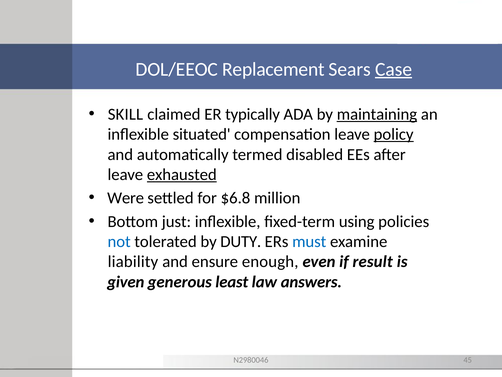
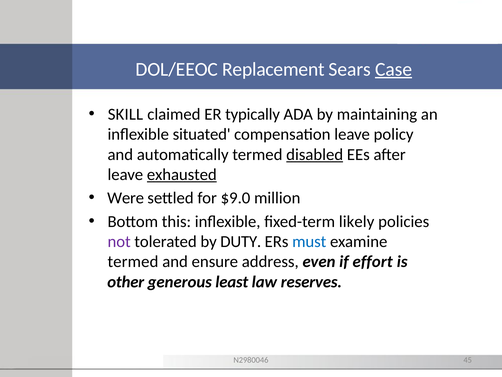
maintaining underline: present -> none (377, 114)
policy underline: present -> none (394, 134)
disabled underline: none -> present (315, 154)
$6.8: $6.8 -> $9.0 (235, 198)
just: just -> this (176, 221)
using: using -> likely (357, 221)
not colour: blue -> purple (119, 241)
liability: liability -> termed (133, 261)
enough: enough -> address (270, 261)
result: result -> effort (373, 261)
given: given -> other (126, 281)
answers: answers -> reserves (311, 281)
